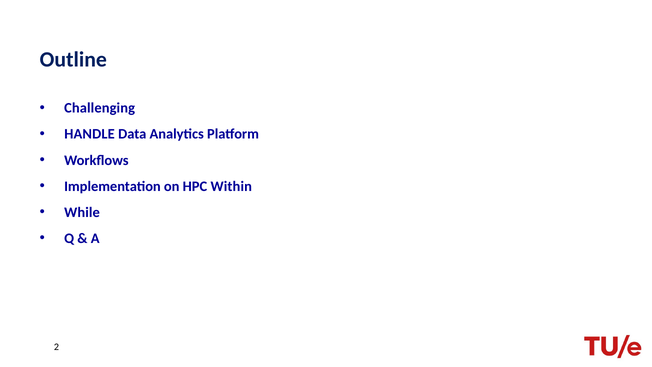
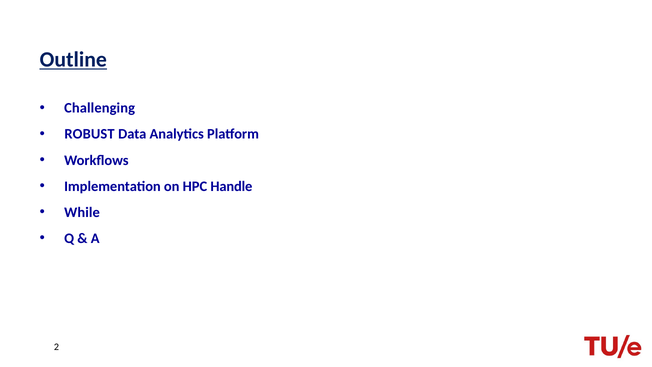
Outline underline: none -> present (73, 60)
HANDLE: HANDLE -> ROBUST (90, 134)
Within: Within -> Handle (231, 186)
